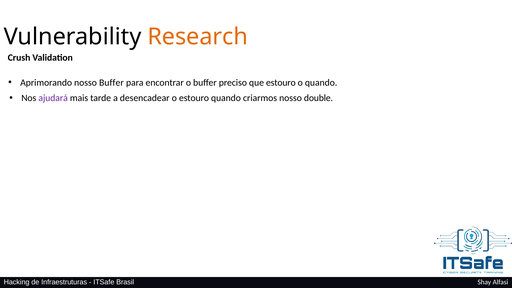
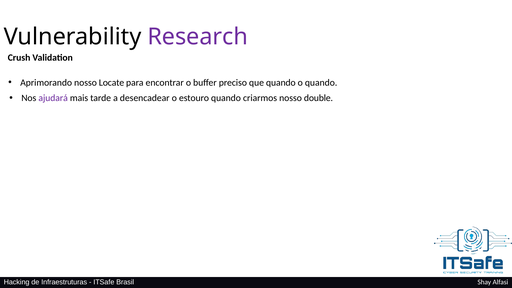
Research colour: orange -> purple (198, 37)
nosso Buffer: Buffer -> Locate (112, 83)
que estouro: estouro -> quando (281, 83)
